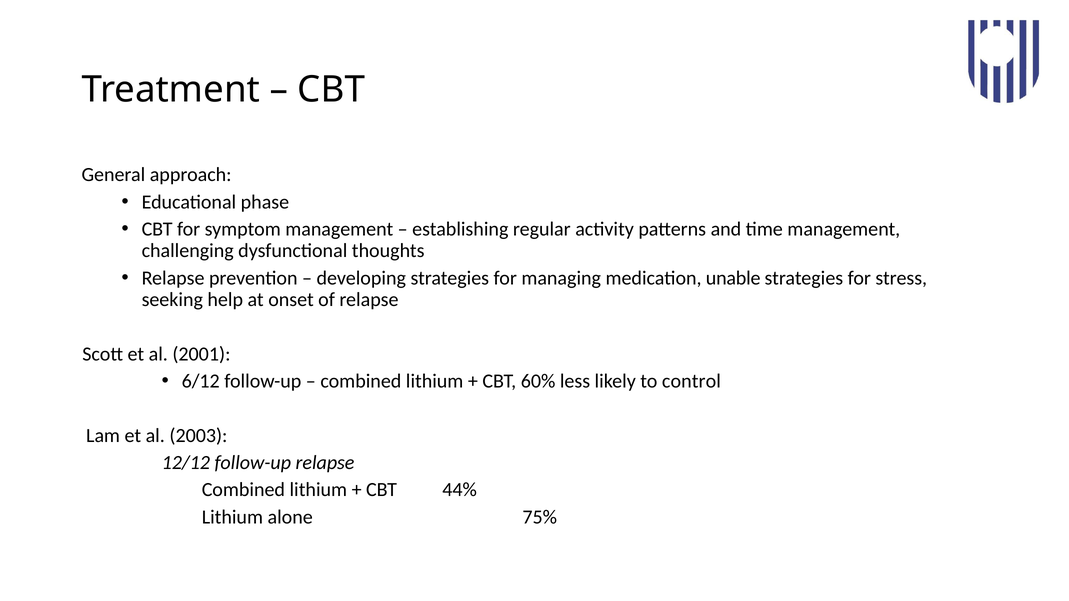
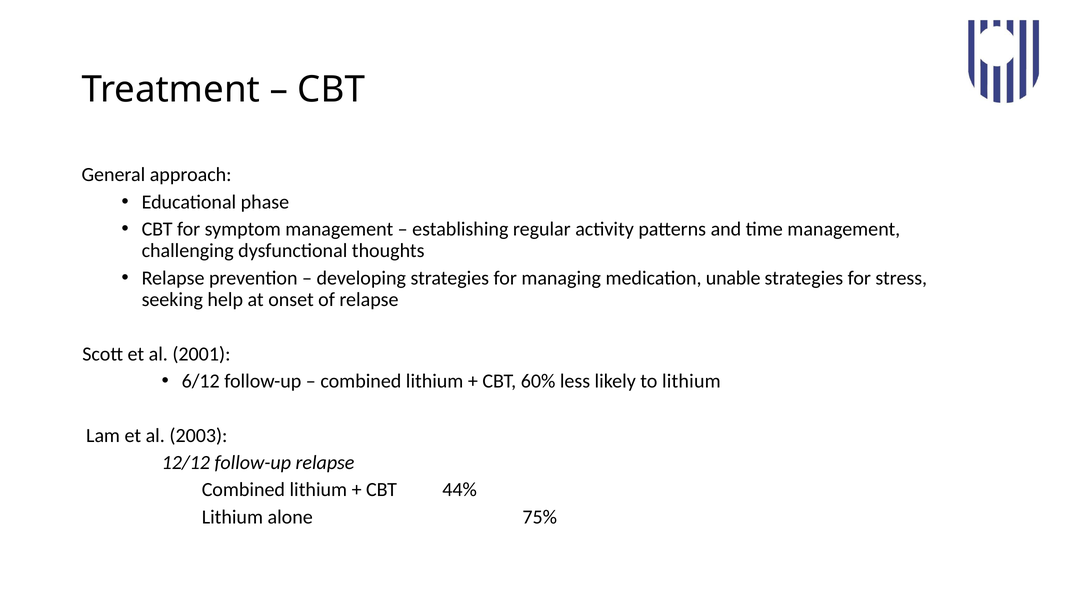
to control: control -> lithium (691, 381)
